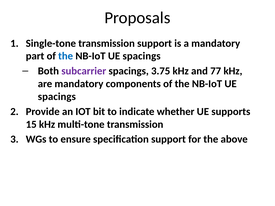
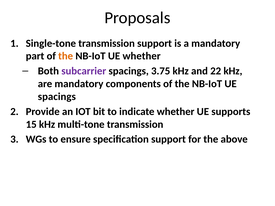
the colour: blue -> orange (66, 56)
spacings: spacings -> whether (142, 56)
77: 77 -> 22 (216, 71)
